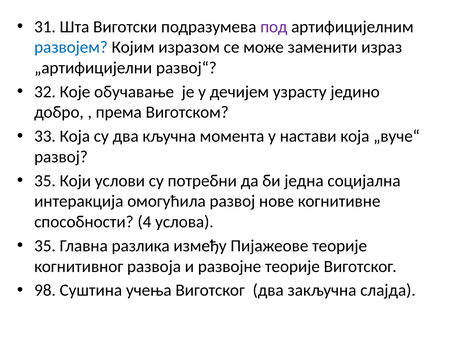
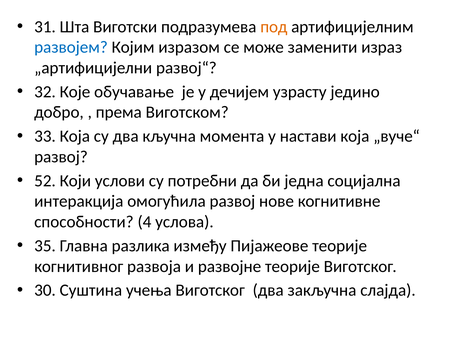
под colour: purple -> orange (274, 27)
35: 35 -> 52 (45, 181)
98: 98 -> 30 (45, 290)
